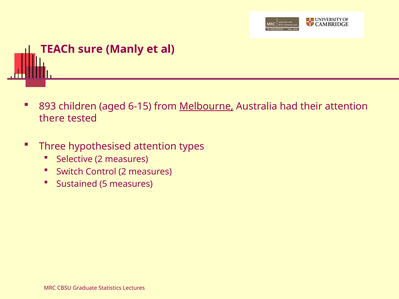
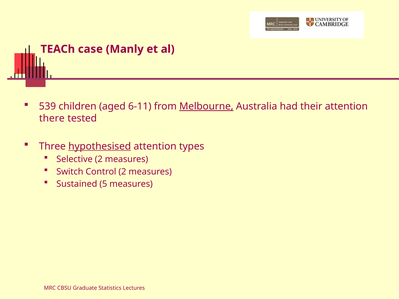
sure: sure -> case (90, 49)
893: 893 -> 539 (47, 106)
6-15: 6-15 -> 6-11 (140, 106)
hypothesised underline: none -> present (100, 146)
